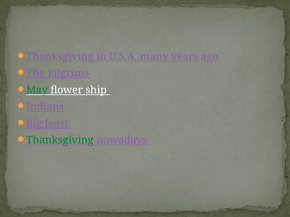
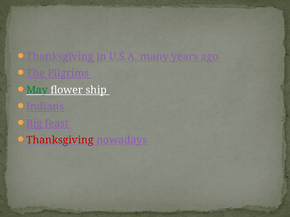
Thanksgiving colour: green -> red (60, 140)
